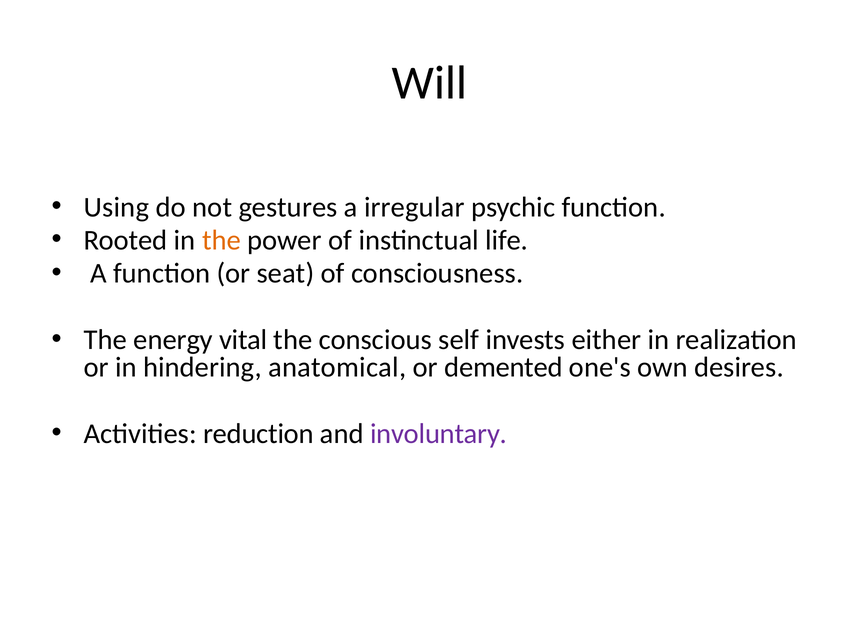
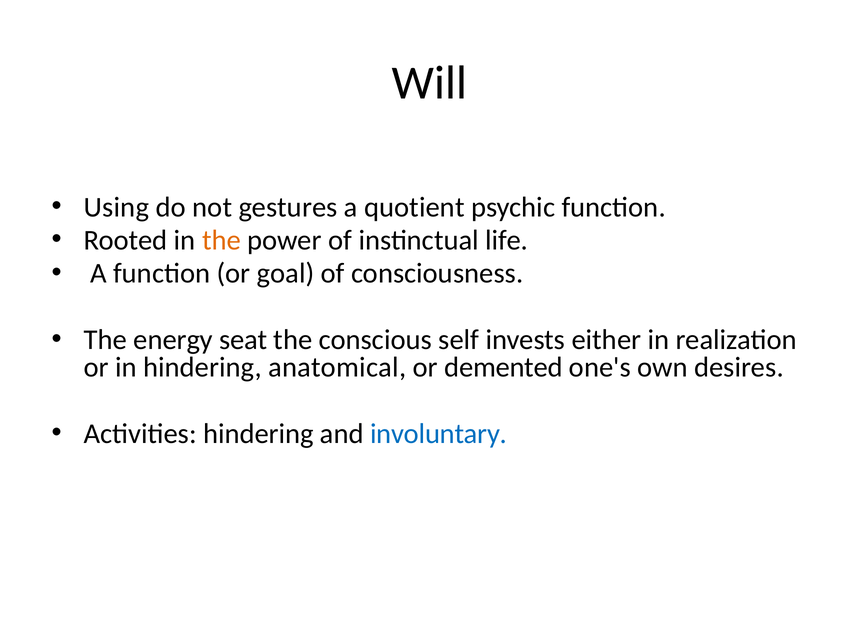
irregular: irregular -> quotient (414, 207)
seat: seat -> goal (286, 274)
vital: vital -> seat (243, 340)
Activities reduction: reduction -> hindering (258, 434)
involuntary colour: purple -> blue (439, 434)
